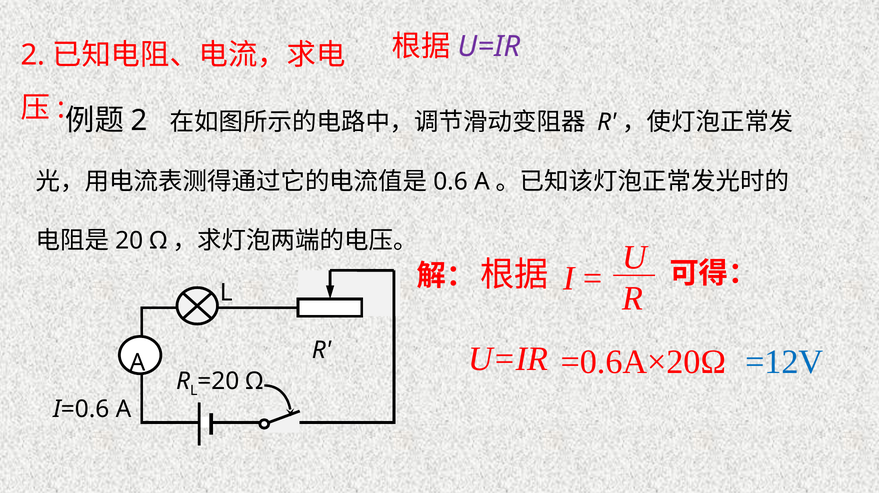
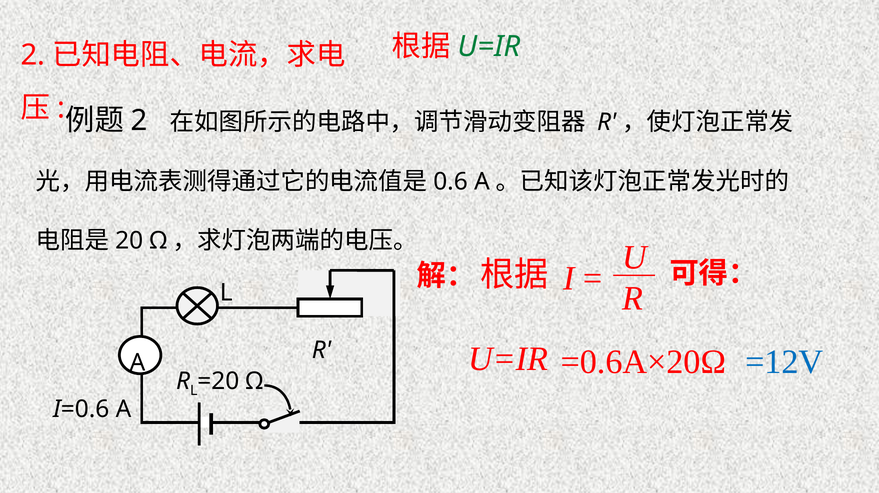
U=IR colour: purple -> green (489, 46)
